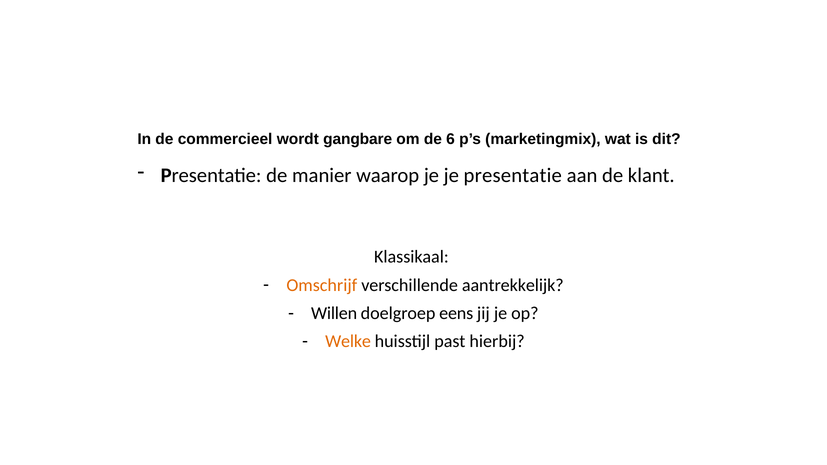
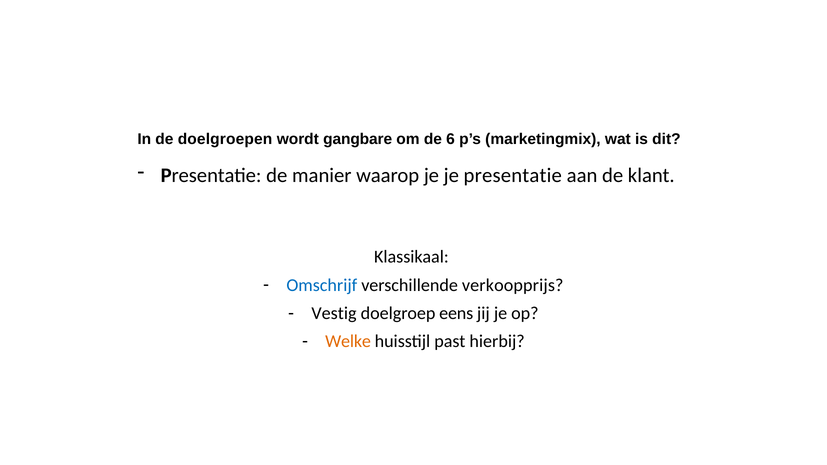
commercieel: commercieel -> doelgroepen (225, 139)
Omschrijf colour: orange -> blue (322, 285)
aantrekkelijk: aantrekkelijk -> verkoopprijs (513, 285)
Willen: Willen -> Vestig (334, 313)
